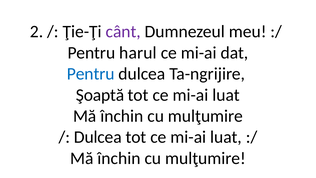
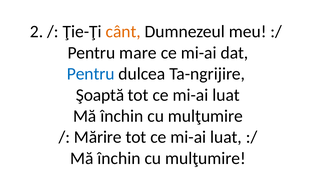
cânt colour: purple -> orange (123, 32)
harul: harul -> mare (138, 53)
Dulcea: Dulcea -> Mărire (98, 137)
